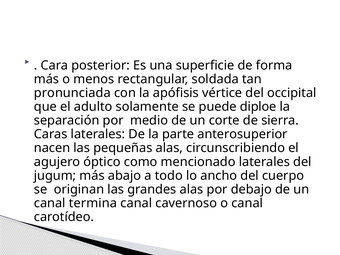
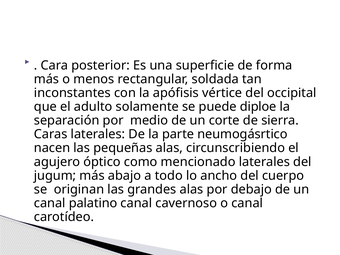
pronunciada: pronunciada -> inconstantes (72, 93)
anterosuperior: anterosuperior -> neumogásrtico (242, 134)
termina: termina -> palatino (93, 203)
